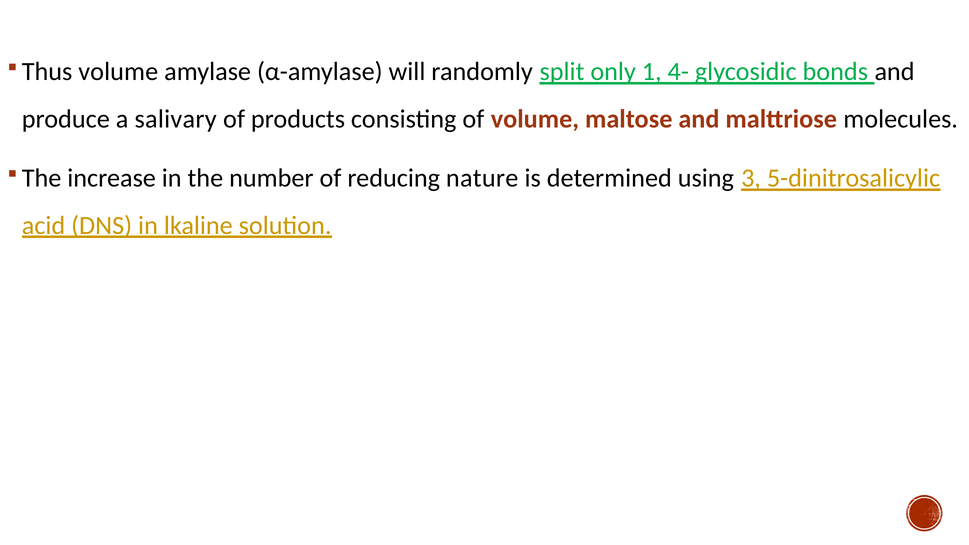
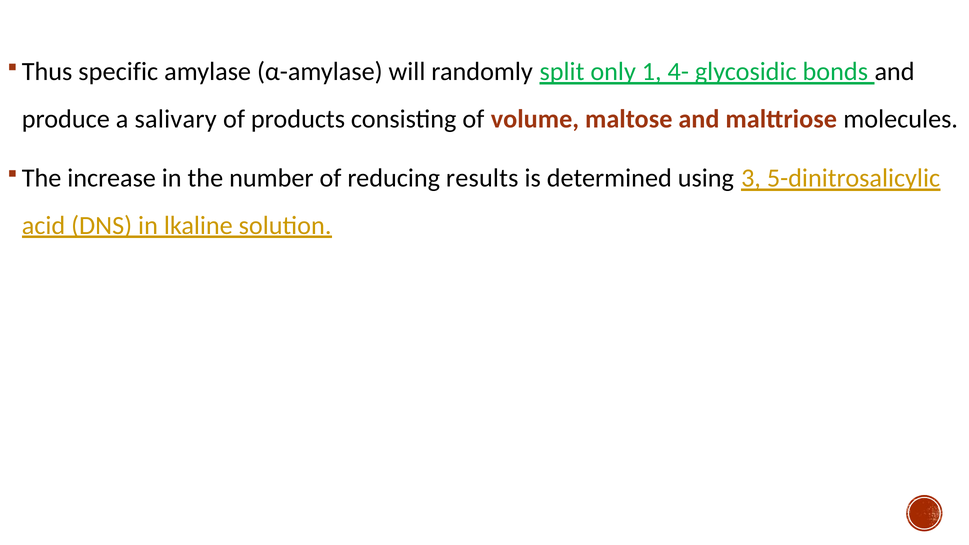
volume: volume -> specific (118, 72)
nature: nature -> results (482, 178)
